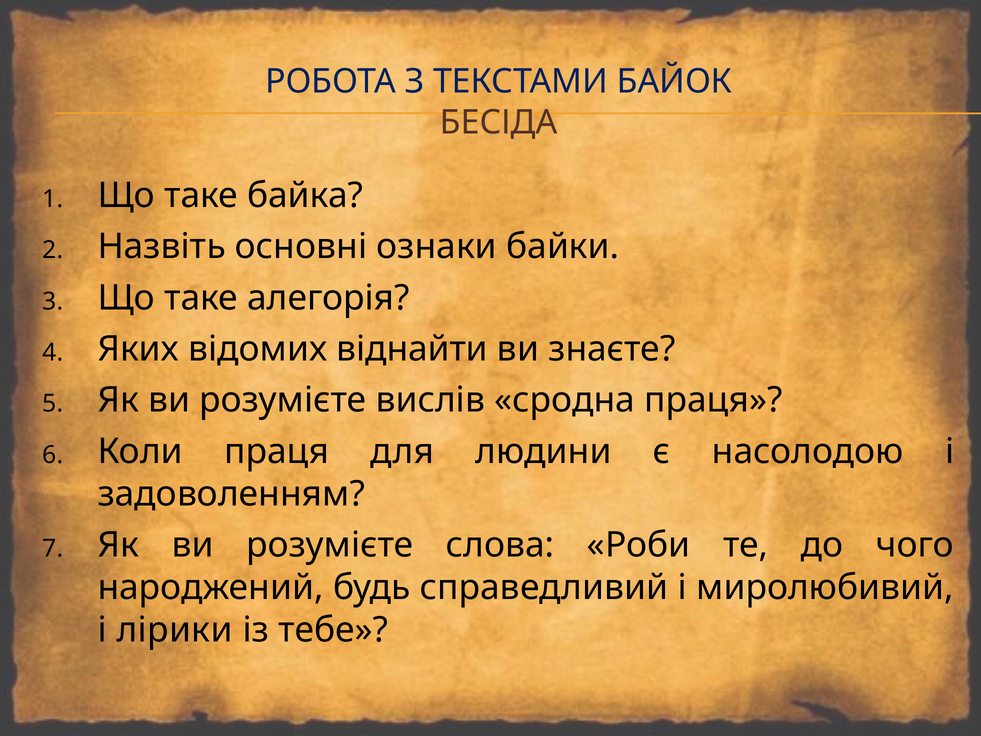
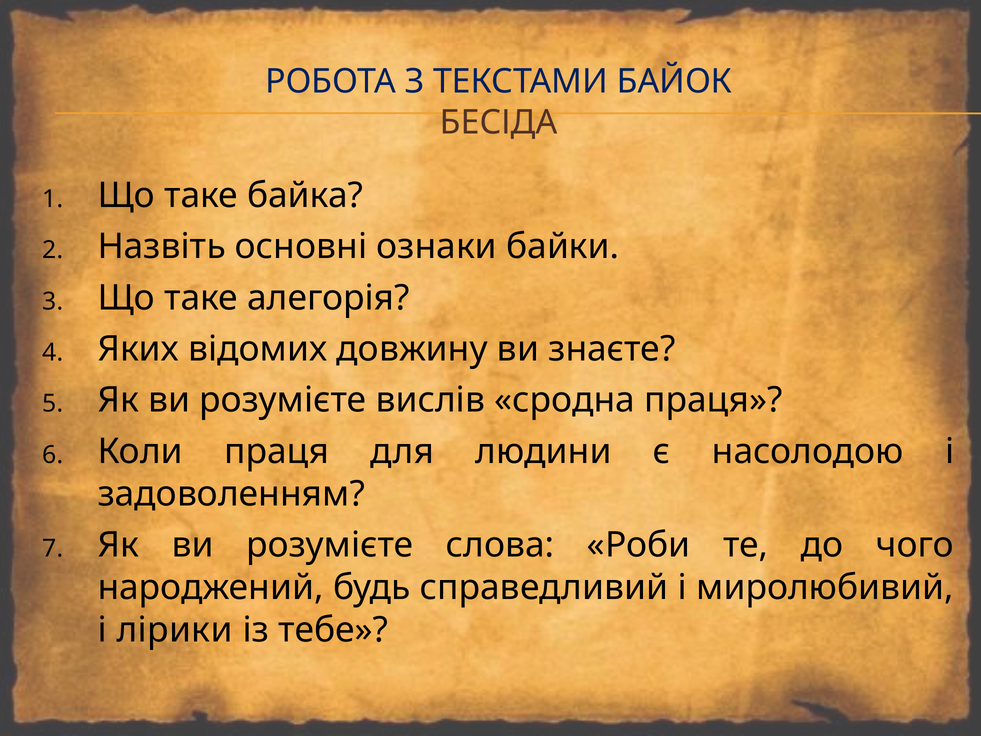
віднайти: віднайти -> довжину (412, 349)
